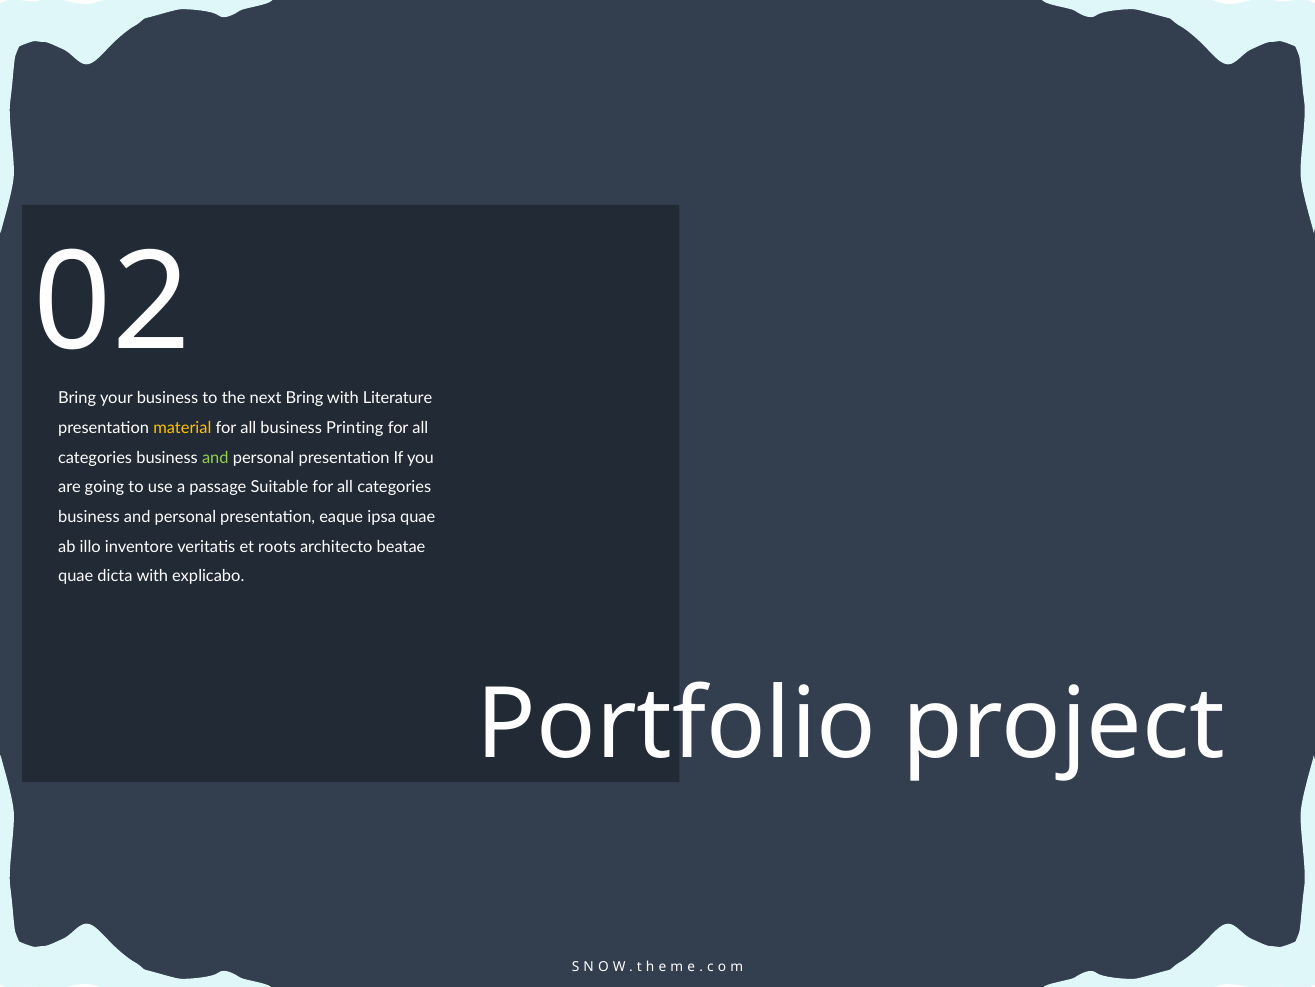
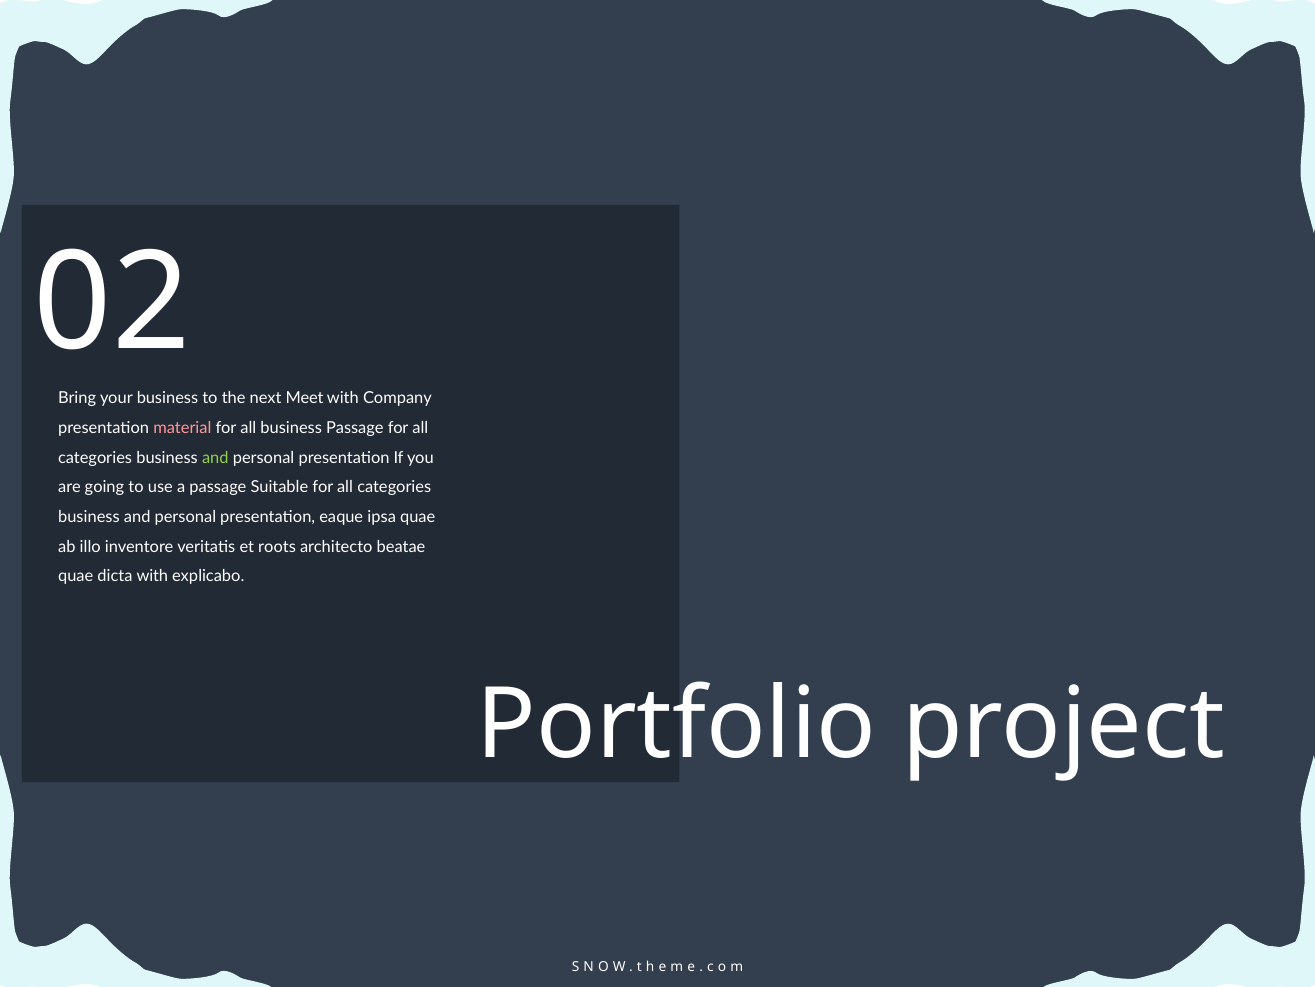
next Bring: Bring -> Meet (305, 398)
Literature: Literature -> Company (397, 398)
material colour: yellow -> pink (182, 428)
business Printing: Printing -> Passage (355, 428)
